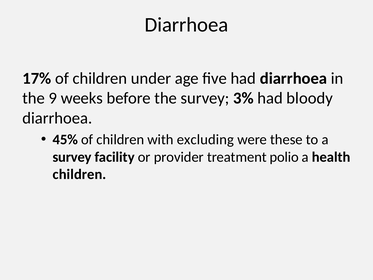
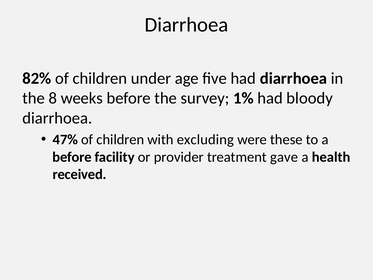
17%: 17% -> 82% (37, 78)
9: 9 -> 8 (53, 98)
3%: 3% -> 1% (243, 98)
45%: 45% -> 47% (65, 139)
survey: survey -> before (72, 157)
polio: polio -> gave (284, 157)
children: children -> received (80, 174)
